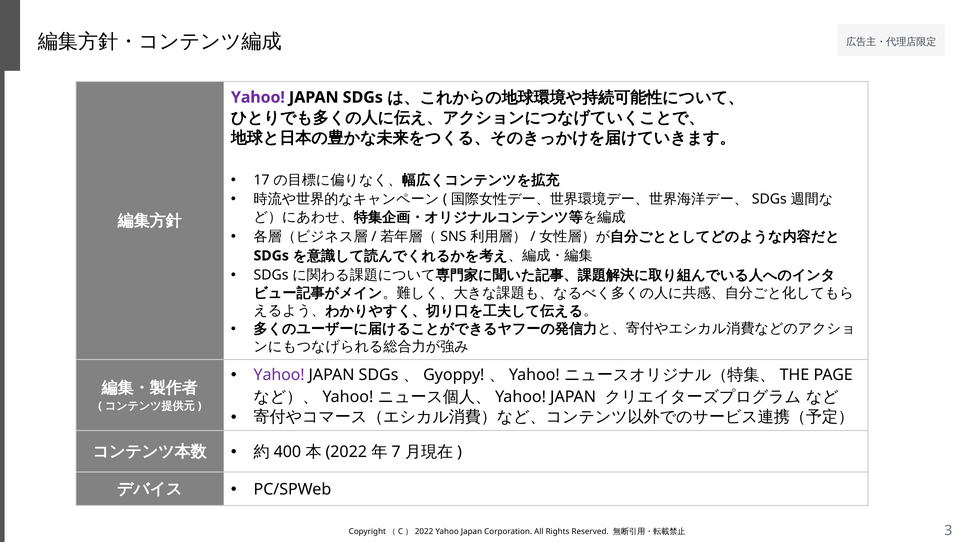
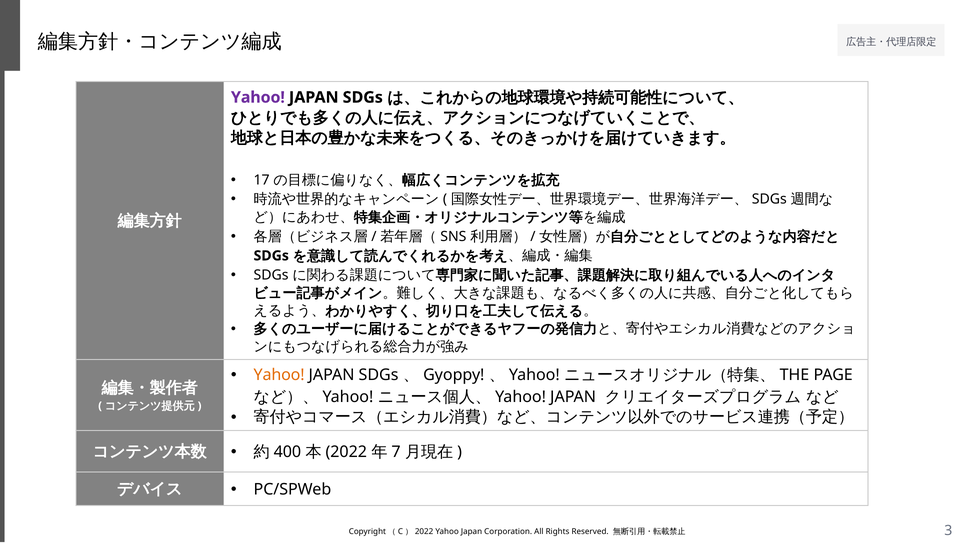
Yahoo colour: purple -> orange (279, 375)
